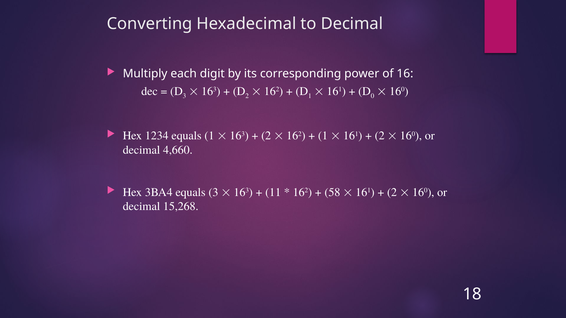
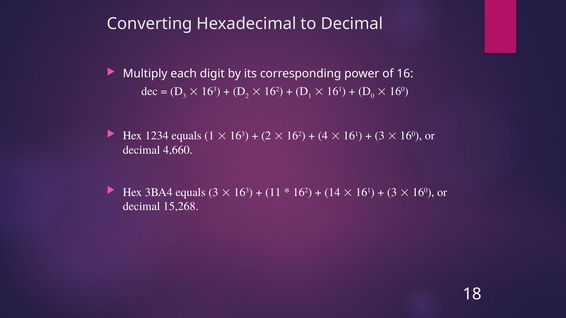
1: 1 -> 4 (323, 136)
2: 2 -> 3 (380, 136)
58: 58 -> 14 (332, 192)
2: 2 -> 3 (392, 192)
